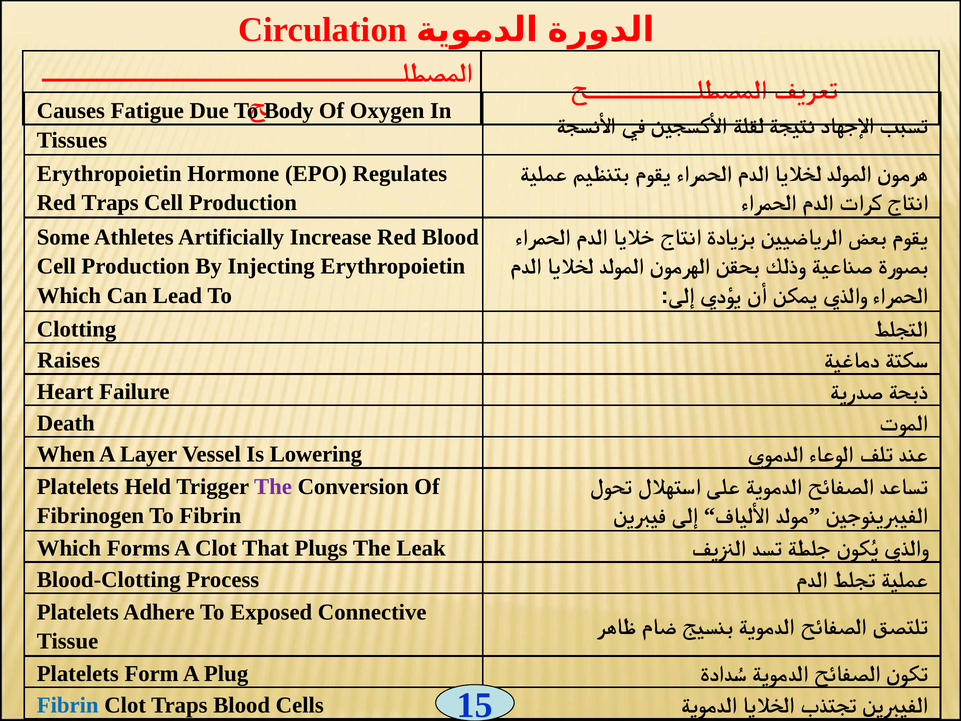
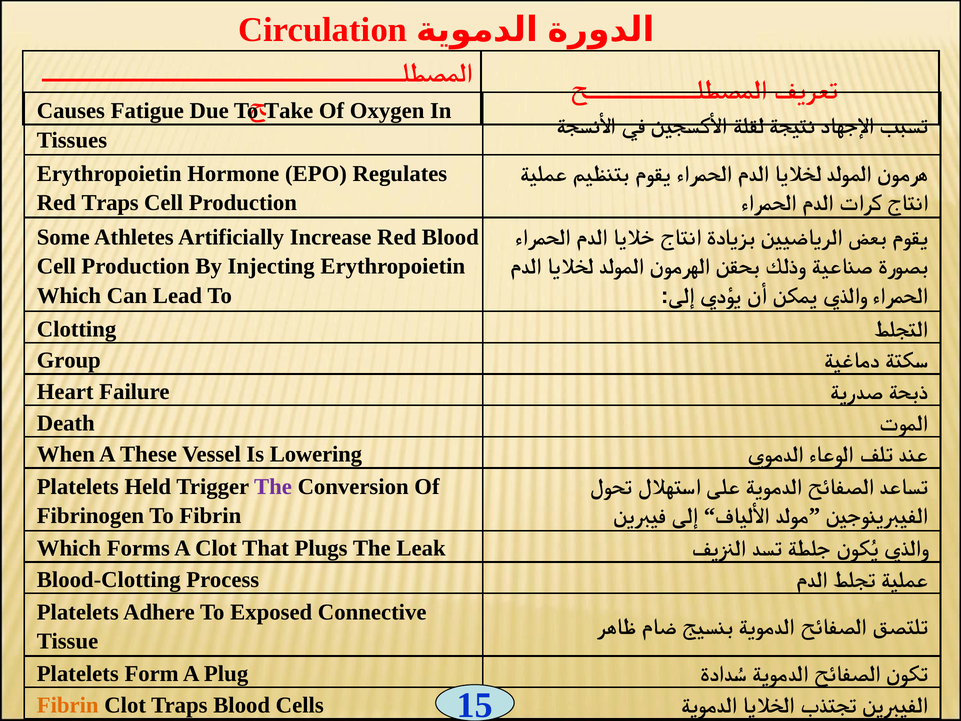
Body: Body -> Take (289, 111)
Raises: Raises -> Group (69, 360)
Layer: Layer -> These (149, 454)
Fibrin colour: blue -> orange (68, 705)
